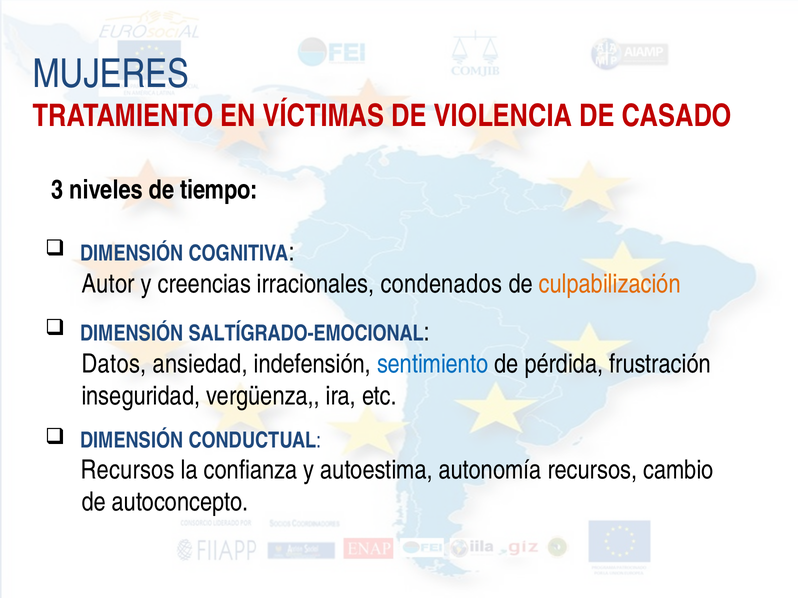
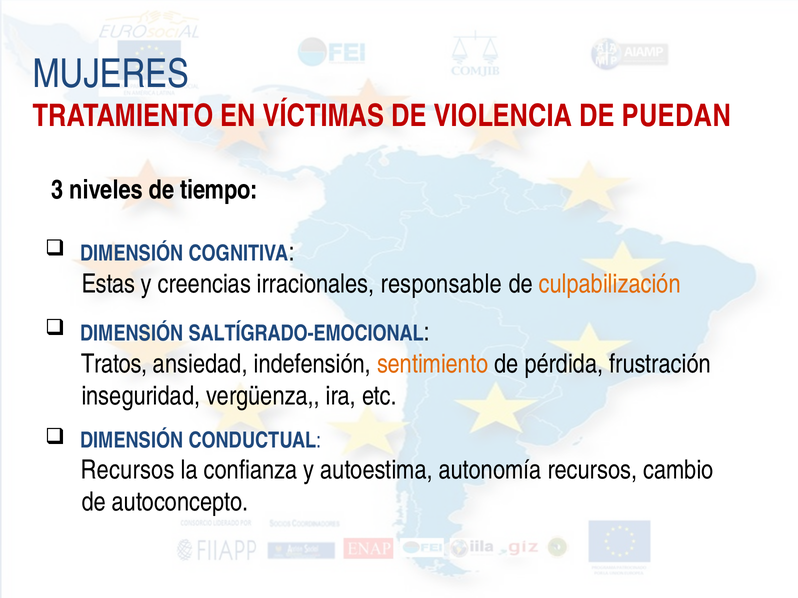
CASADO: CASADO -> PUEDAN (676, 116)
Autor: Autor -> Estas (108, 284)
condenados: condenados -> responsable (441, 284)
Datos: Datos -> Tratos (114, 364)
sentimiento colour: blue -> orange (433, 364)
